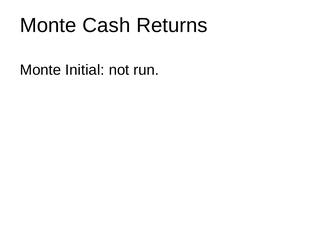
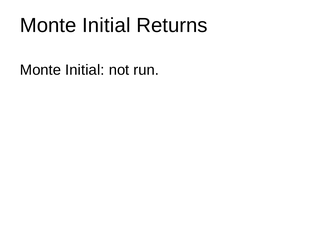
Cash: Cash -> Initial (106, 25)
